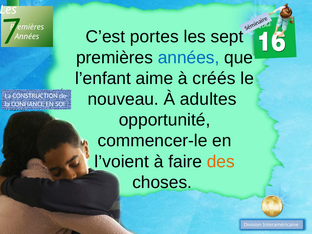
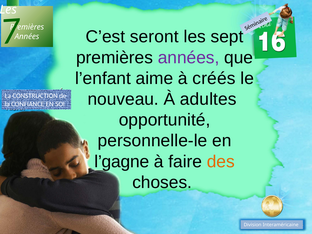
portes: portes -> seront (154, 37)
années colour: blue -> purple (189, 58)
commencer-le: commencer-le -> personnelle-le (153, 141)
l’voient: l’voient -> l’gagne (122, 162)
